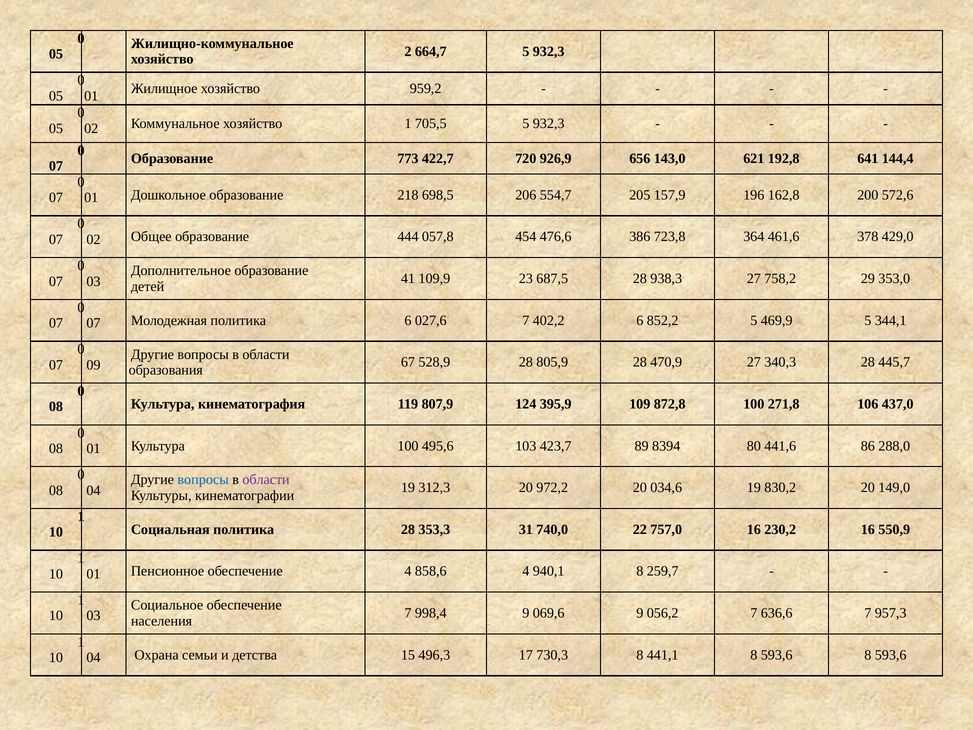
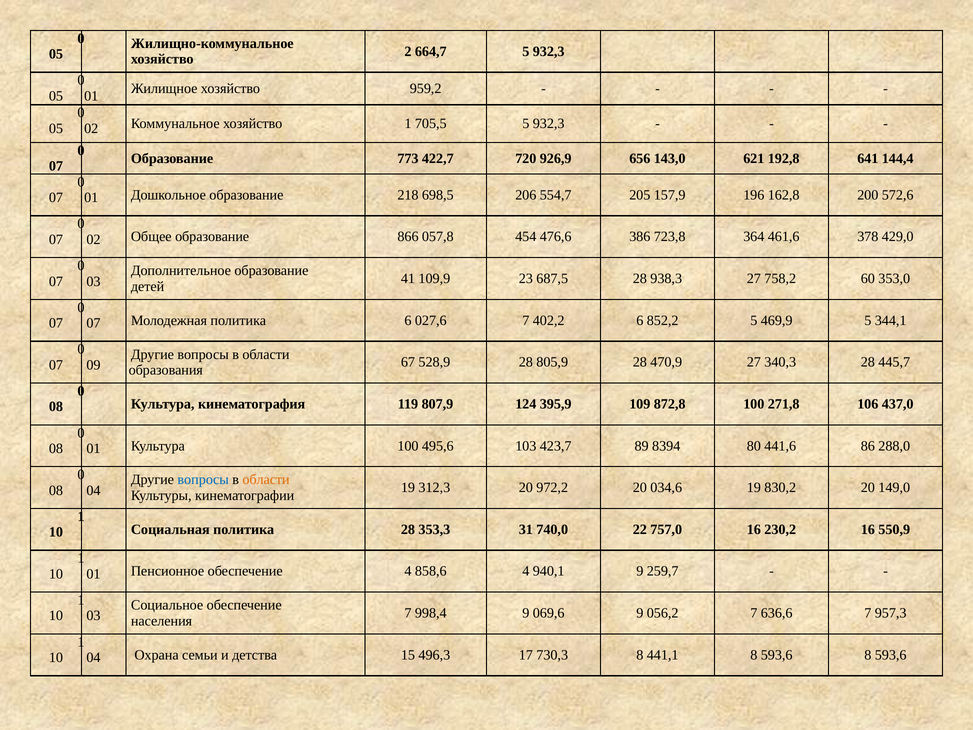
444: 444 -> 866 (408, 237)
29: 29 -> 60 (868, 279)
области colour: purple -> orange (266, 480)
940,1 8: 8 -> 9 (640, 571)
